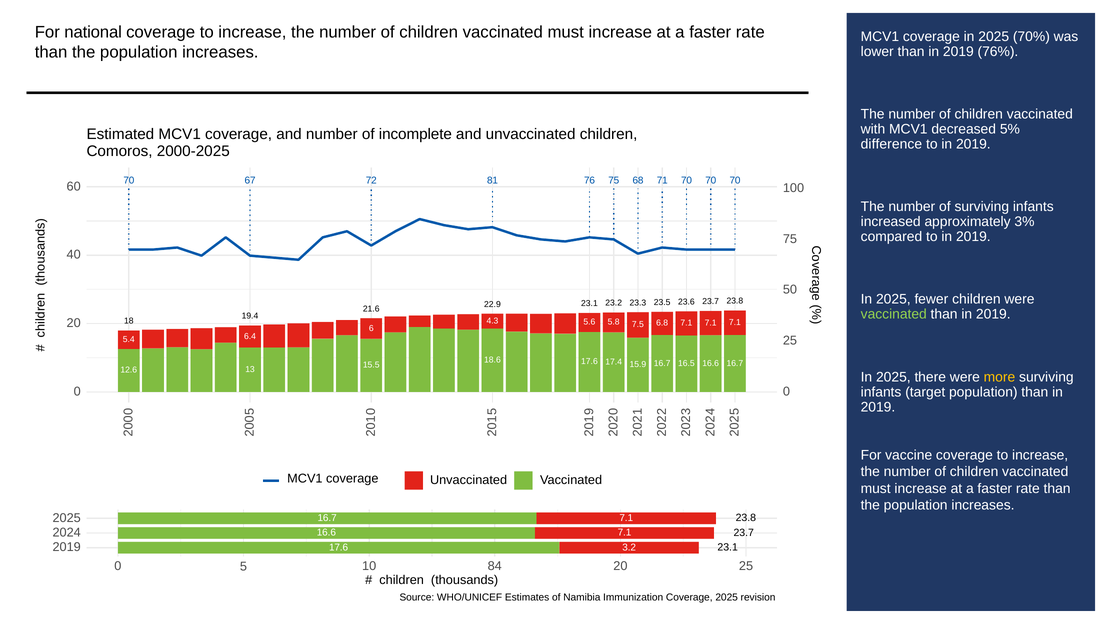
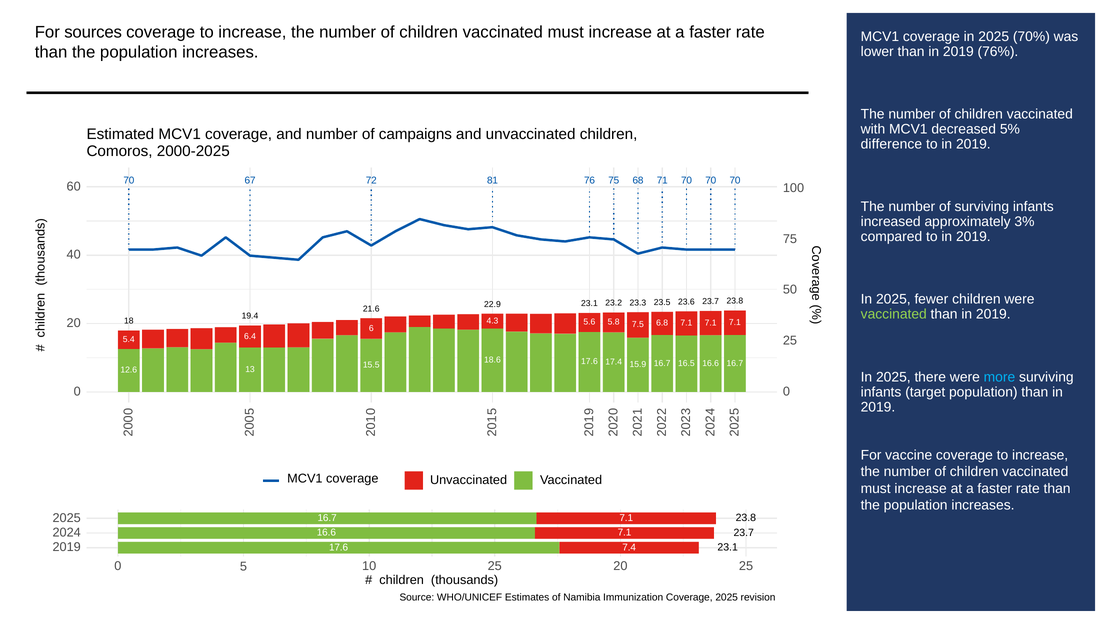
national: national -> sources (93, 32)
incomplete: incomplete -> campaigns (415, 134)
more colour: yellow -> light blue (999, 377)
3.2: 3.2 -> 7.4 (629, 547)
10 84: 84 -> 25 (495, 566)
